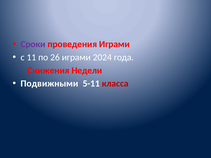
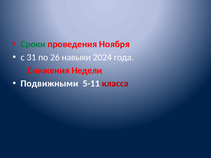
Сроки colour: purple -> green (33, 44)
проведения Играми: Играми -> Ноября (114, 44)
11: 11 -> 31 (31, 57)
26 играми: играми -> навыки (76, 57)
